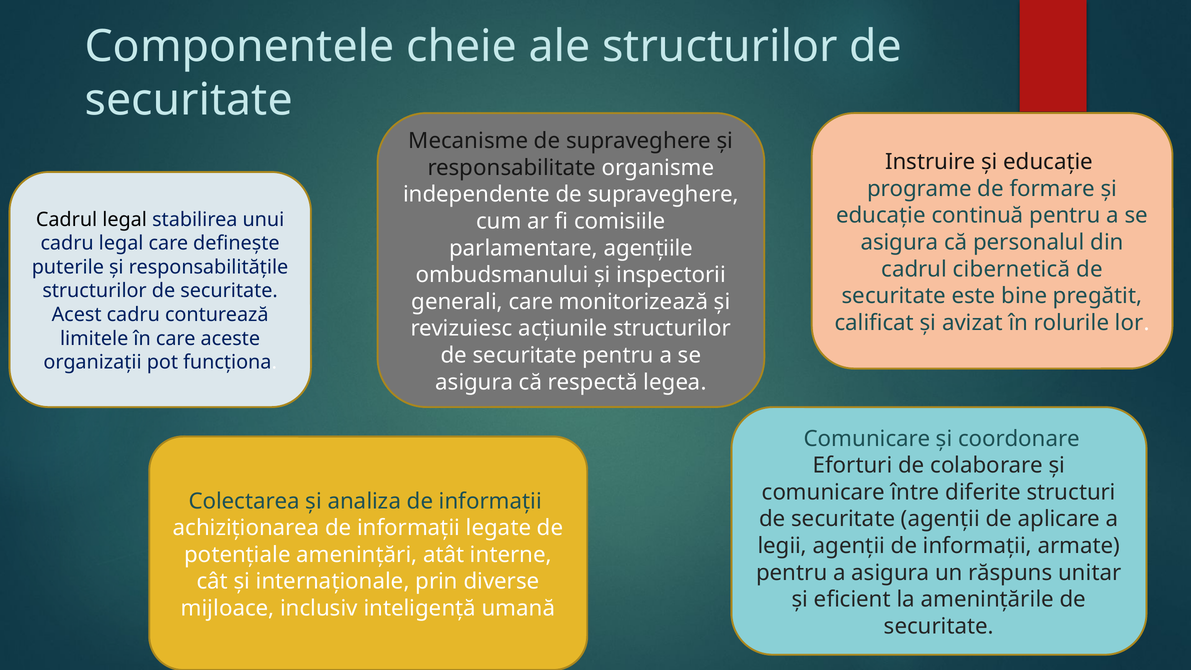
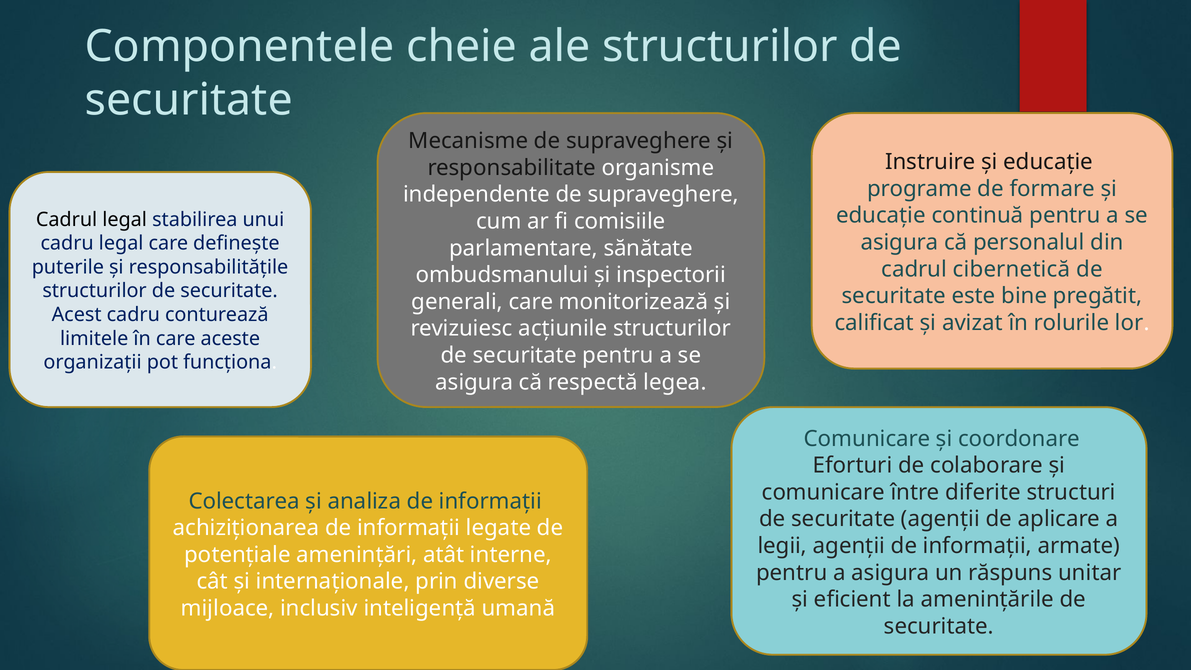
agențiile: agențiile -> sănătate (648, 248)
